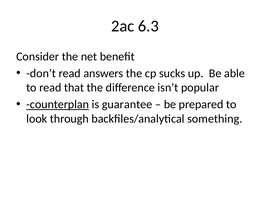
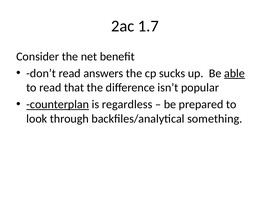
6.3: 6.3 -> 1.7 (148, 26)
able underline: none -> present (235, 73)
guarantee: guarantee -> regardless (127, 105)
